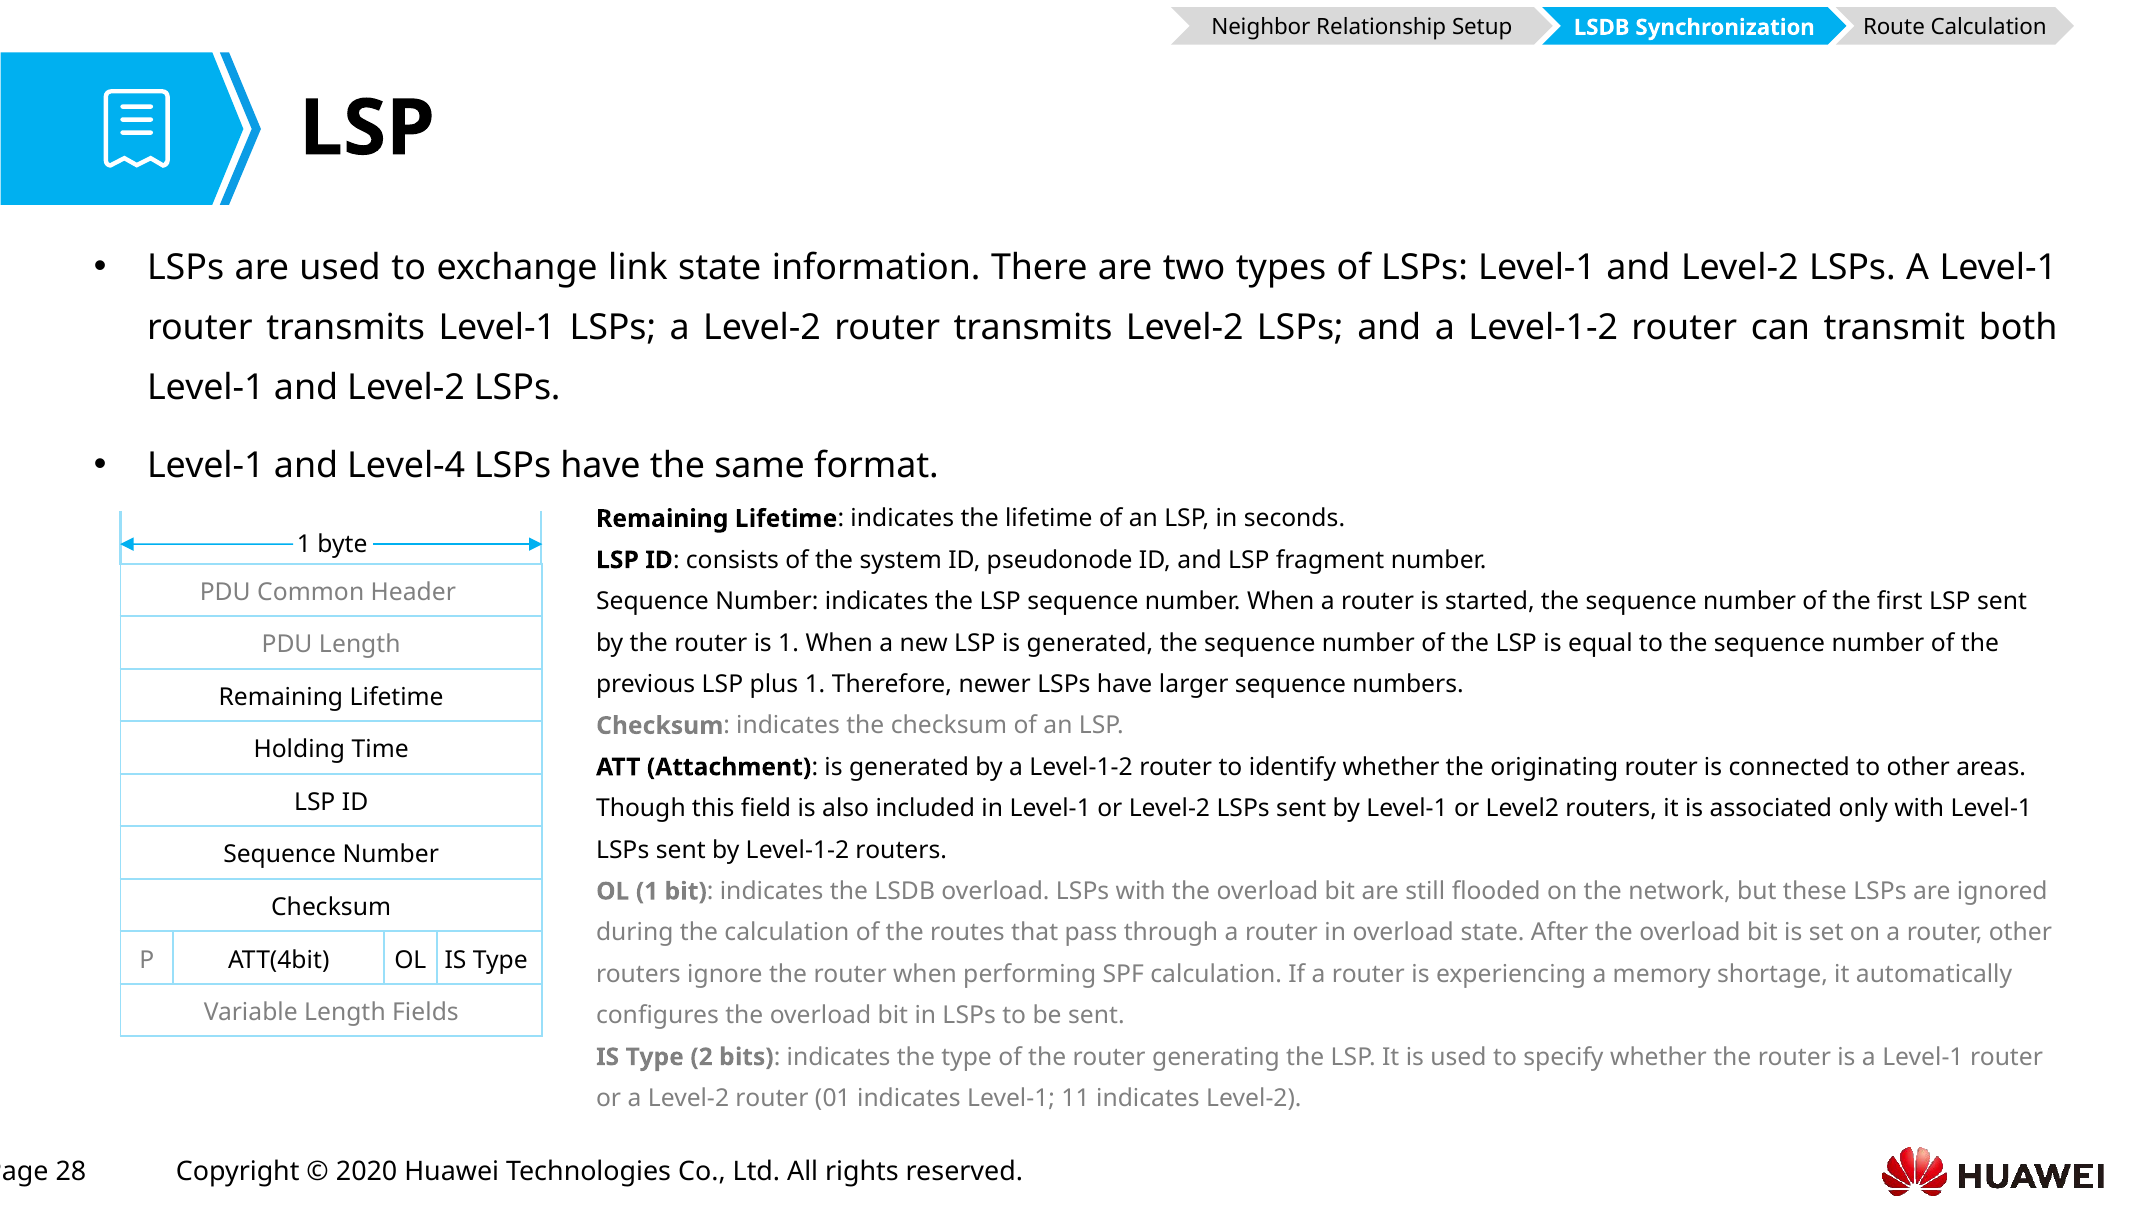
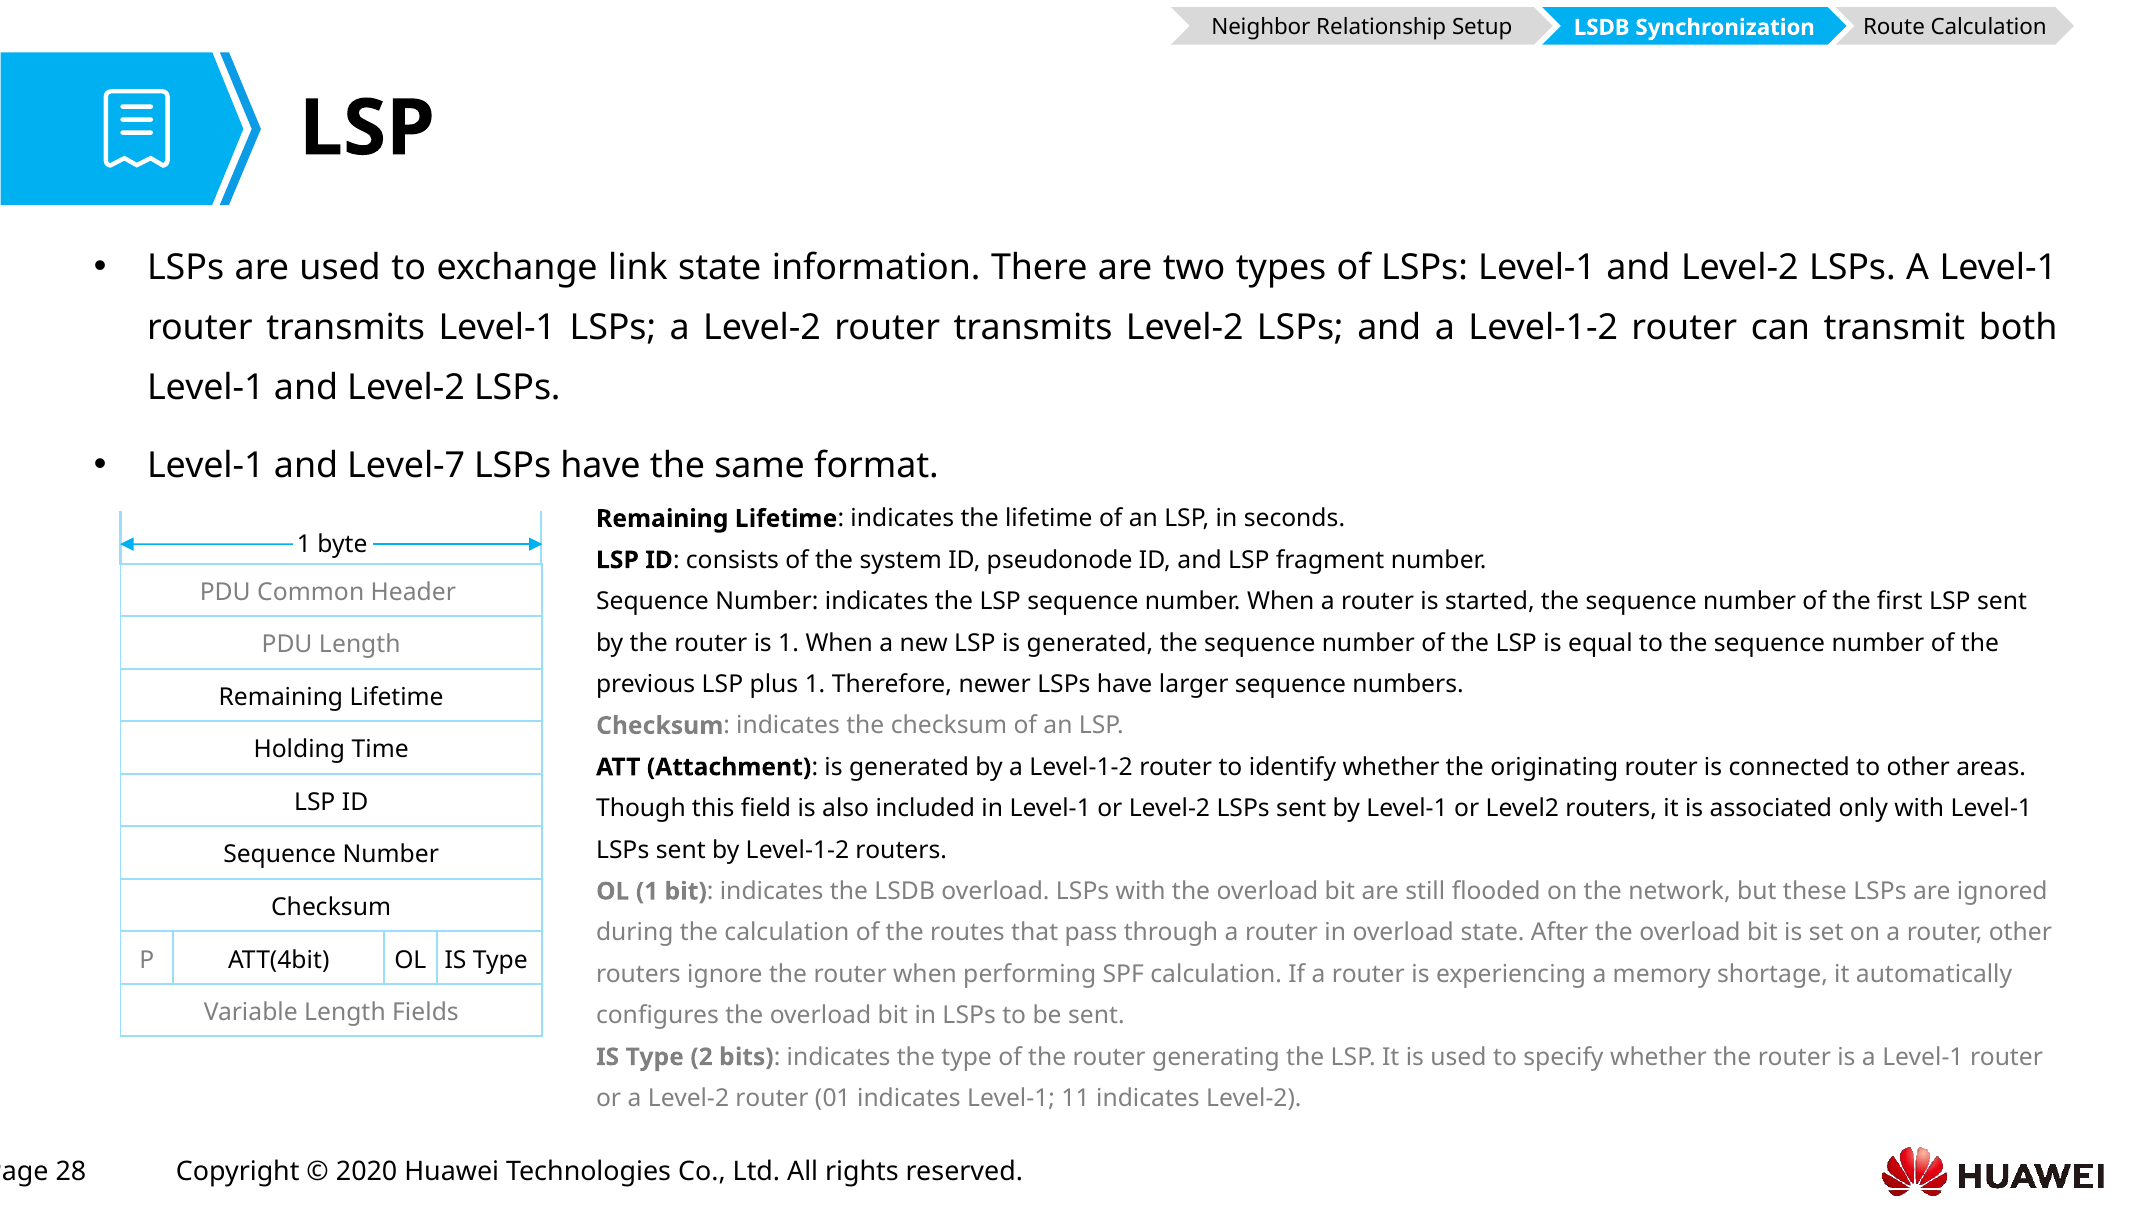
Level-4: Level-4 -> Level-7 (406, 466)
